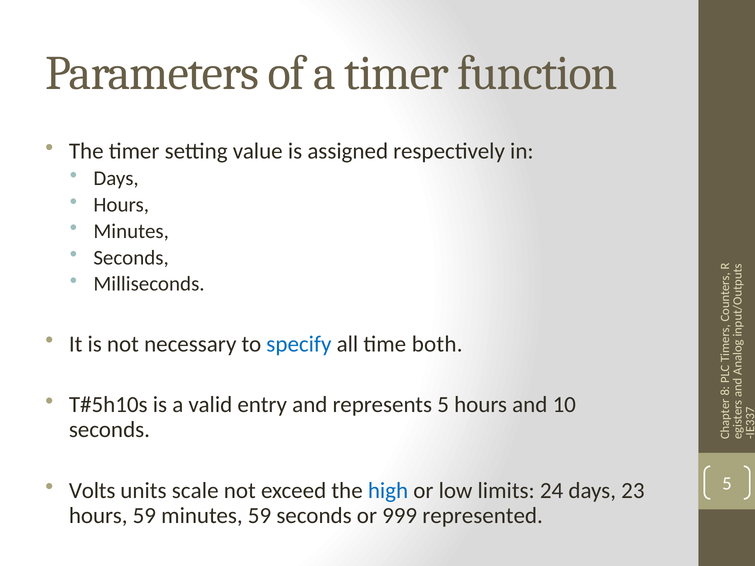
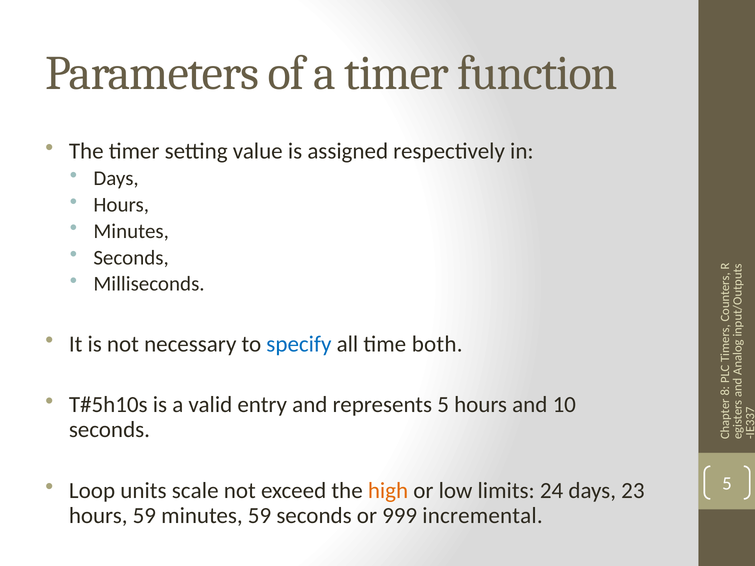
Volts: Volts -> Loop (92, 491)
high colour: blue -> orange (388, 491)
represented: represented -> incremental (482, 516)
